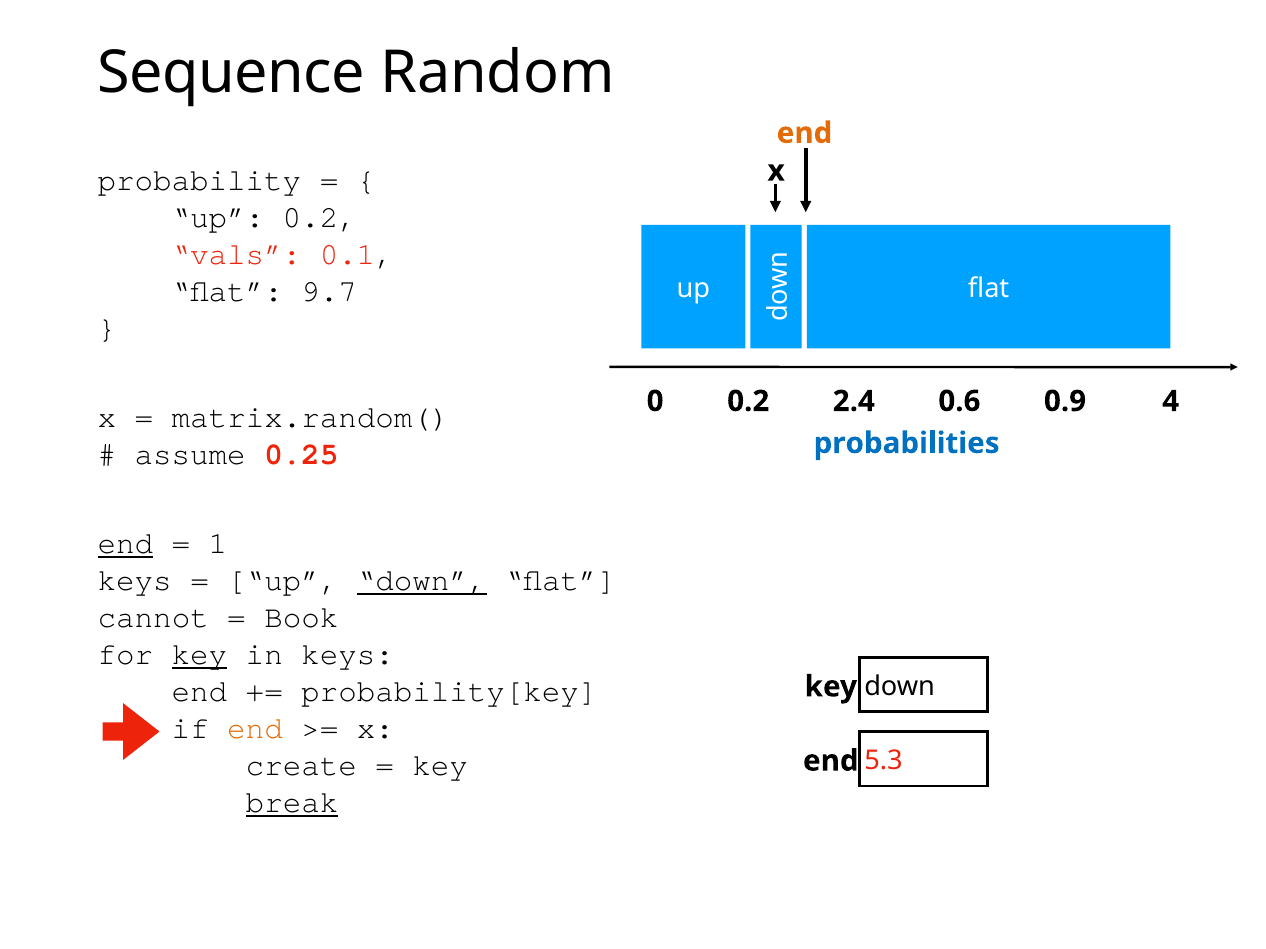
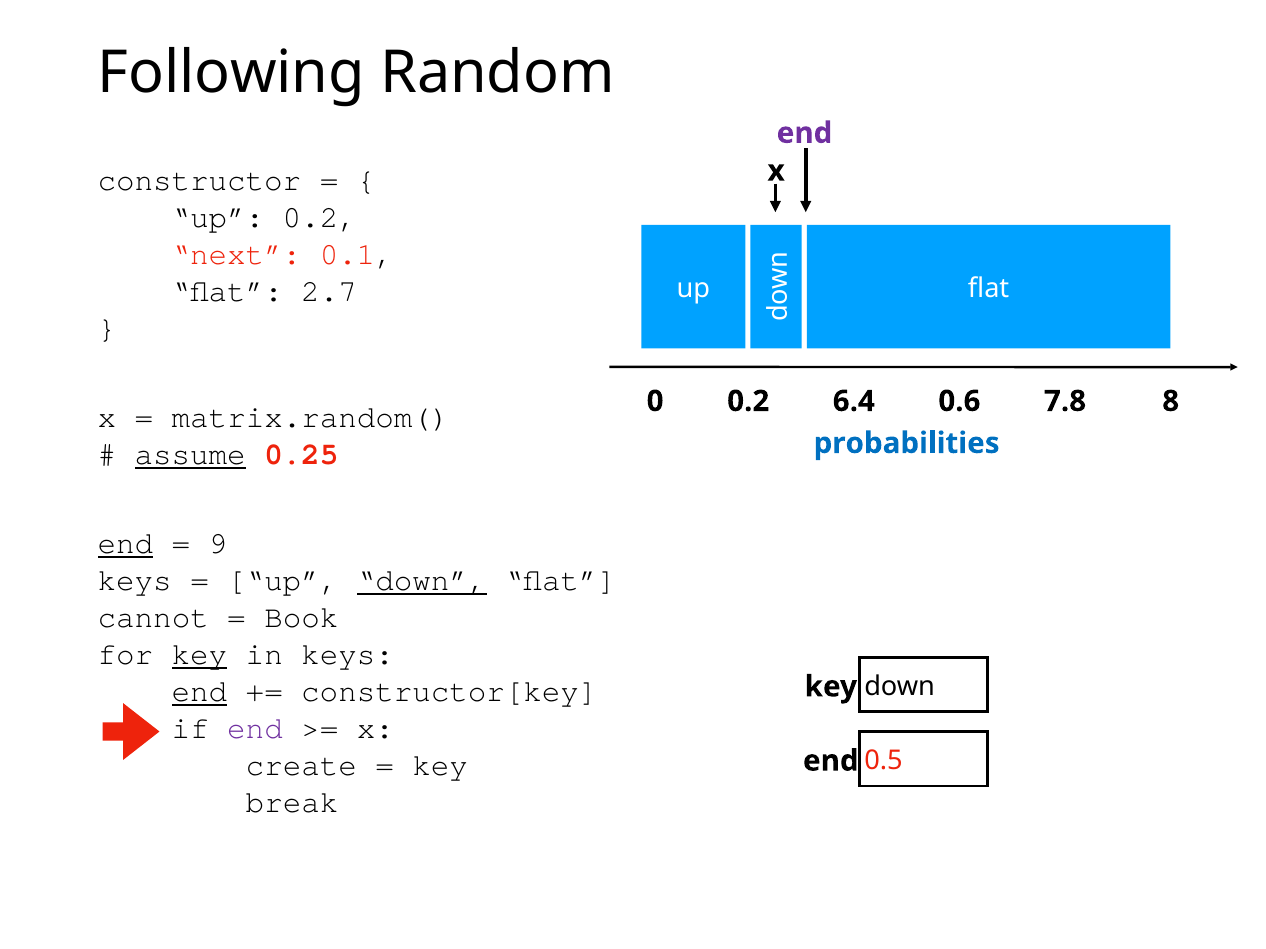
Sequence: Sequence -> Following (231, 73)
end colour: orange -> purple (805, 133)
probability: probability -> constructor (199, 180)
vals: vals -> next (236, 254)
9.7: 9.7 -> 2.7 (329, 291)
2.4: 2.4 -> 6.4 (854, 401)
0.9: 0.9 -> 7.8 (1065, 401)
4: 4 -> 8 (1171, 401)
assume underline: none -> present (190, 455)
1: 1 -> 9 (218, 544)
end underline: none -> present (199, 692)
probability[key: probability[key -> constructor[key (449, 692)
end colour: orange -> purple (255, 729)
5.3: 5.3 -> 0.5 (883, 761)
break underline: present -> none (292, 803)
